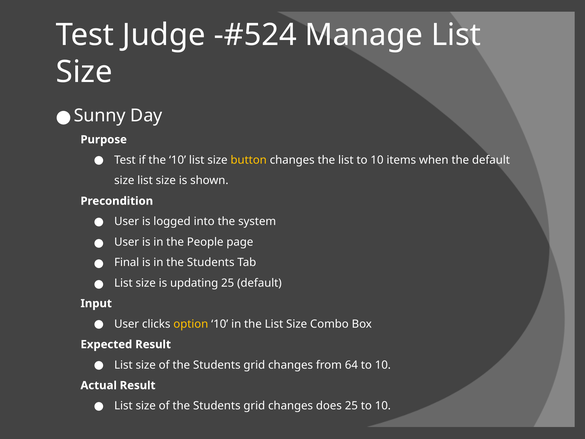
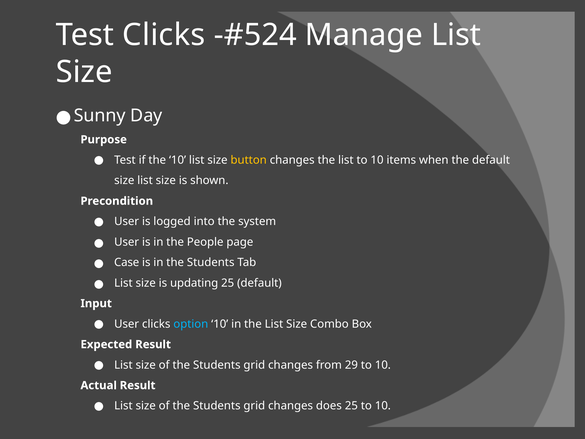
Test Judge: Judge -> Clicks (164, 35)
Final: Final -> Case (127, 262)
option colour: yellow -> light blue (191, 324)
64: 64 -> 29 (351, 365)
